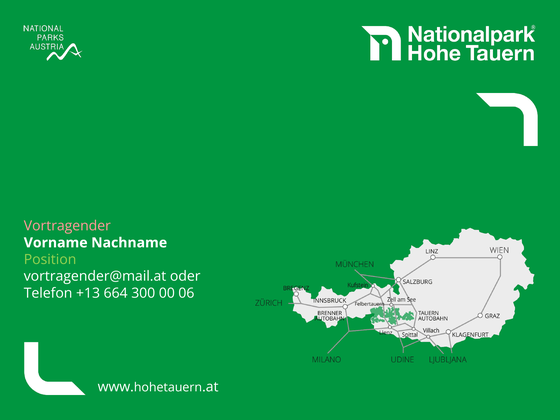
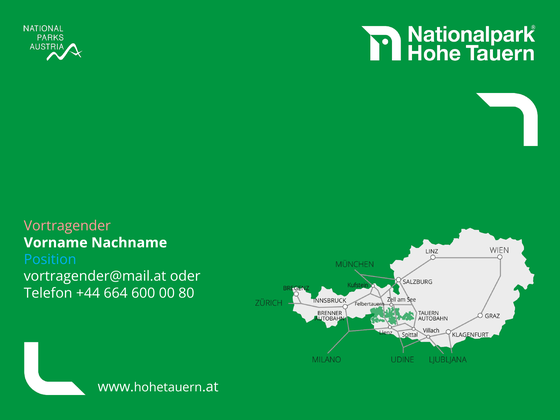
Position colour: light green -> light blue (50, 260)
+13: +13 -> +44 (88, 293)
300: 300 -> 600 (143, 293)
06: 06 -> 80 (186, 293)
